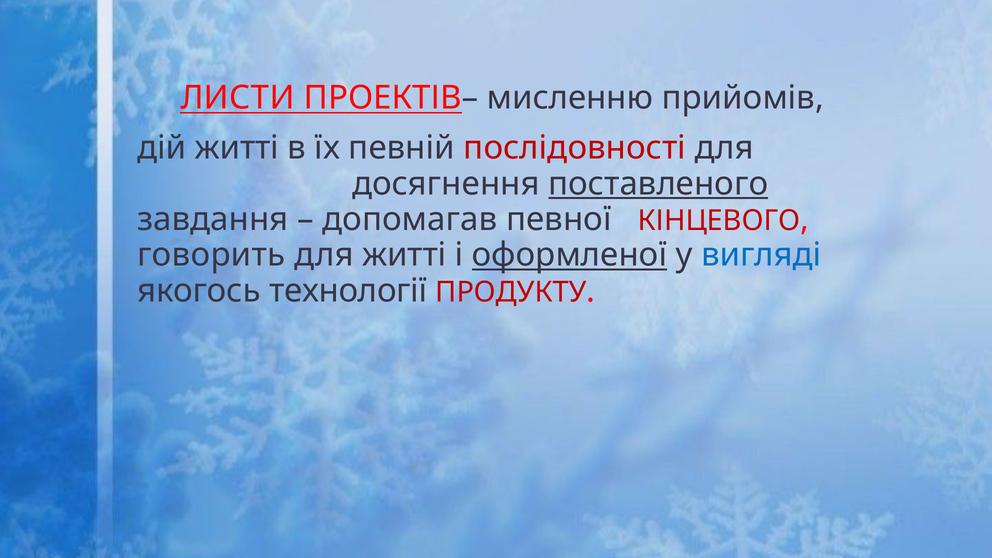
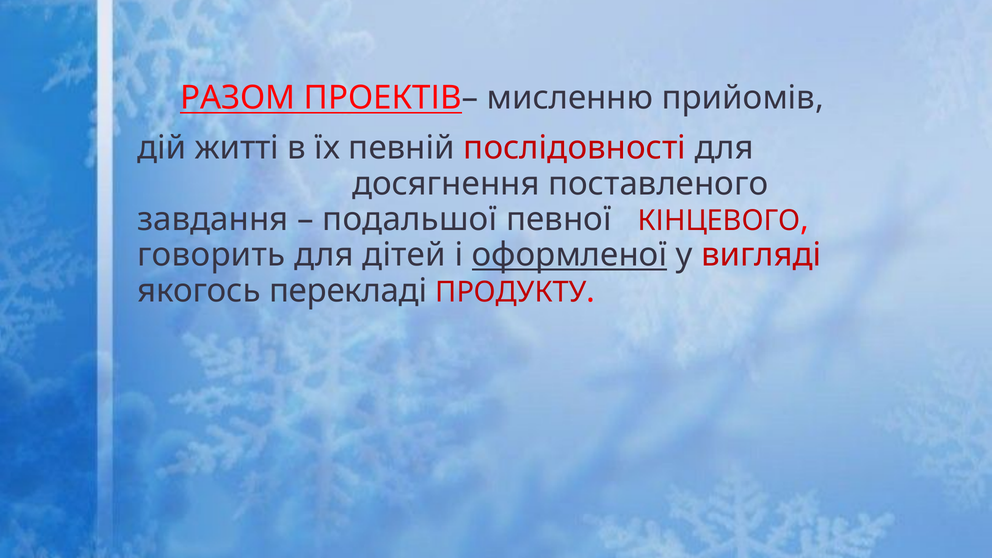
ЛИСТИ: ЛИСТИ -> РАЗОМ (238, 98)
поставленого underline: present -> none (658, 184)
допомагав: допомагав -> подальшої (410, 219)
для житті: житті -> дітей (404, 255)
вигляді colour: blue -> red (761, 255)
технології: технології -> перекладі (348, 291)
